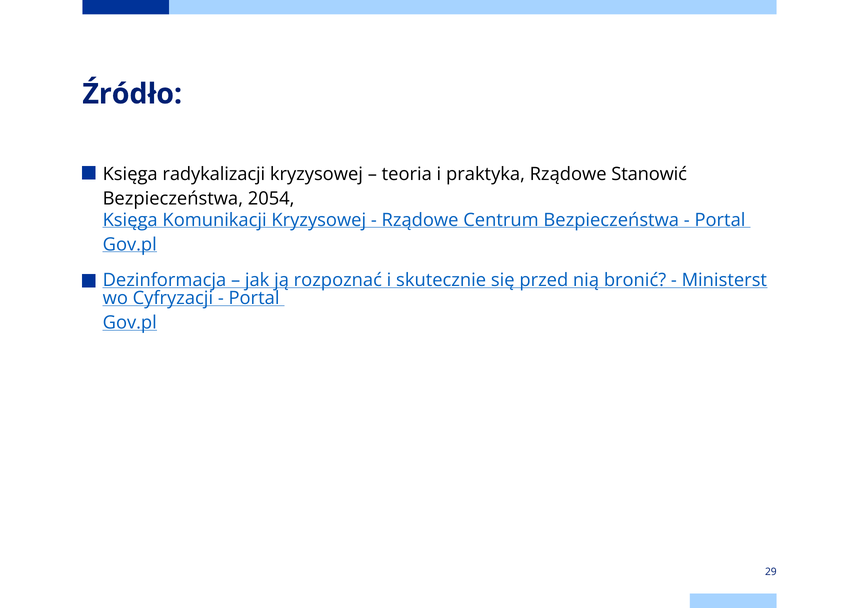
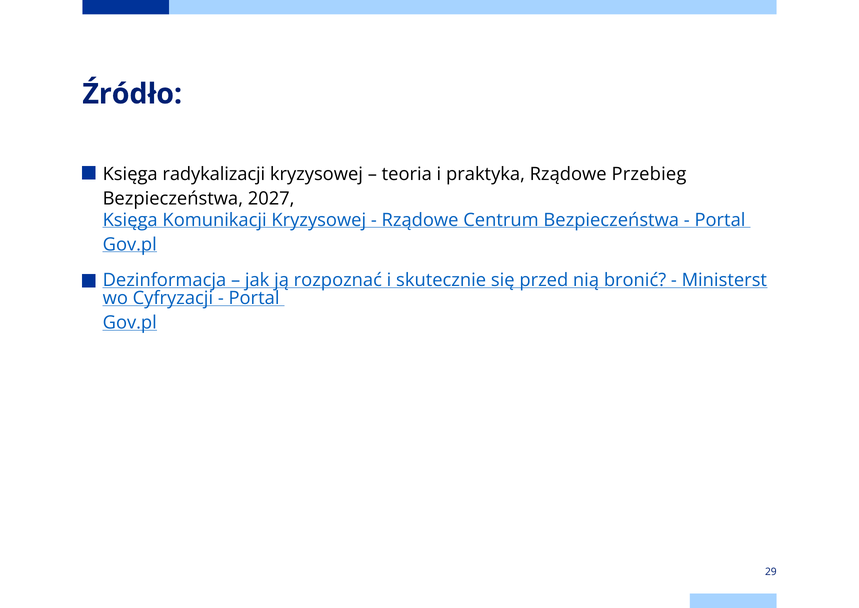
Stanowić: Stanowić -> Przebieg (649, 174)
2054: 2054 -> 2027 (271, 198)
